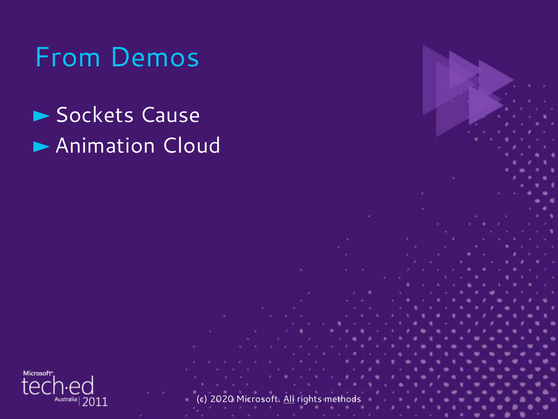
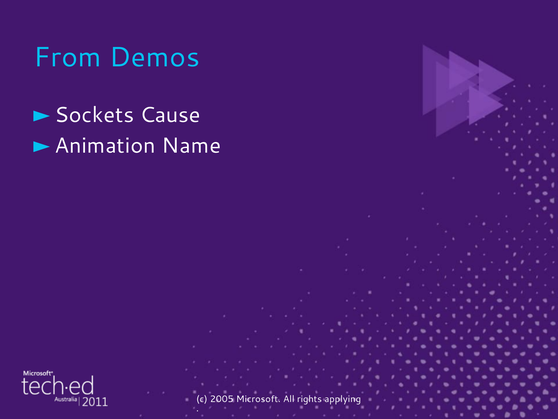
Cloud: Cloud -> Name (191, 145)
2020: 2020 -> 2005 (222, 399)
All underline: present -> none (289, 399)
methods: methods -> applying (343, 399)
